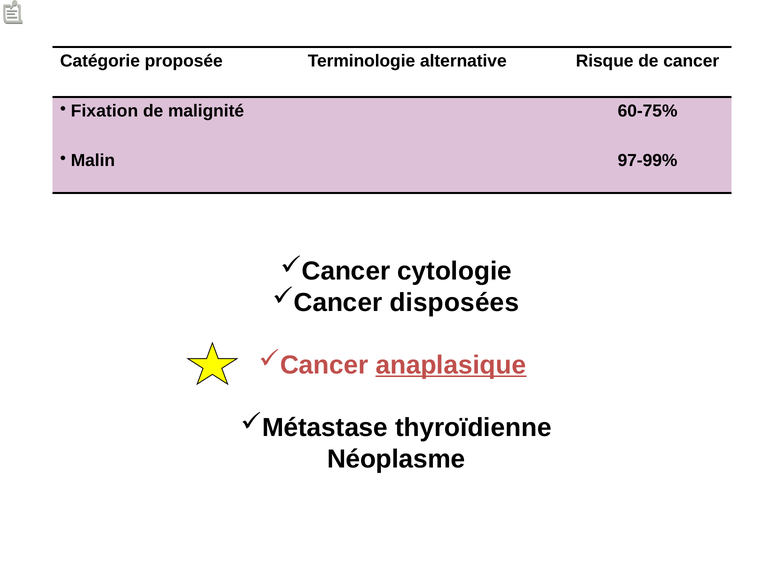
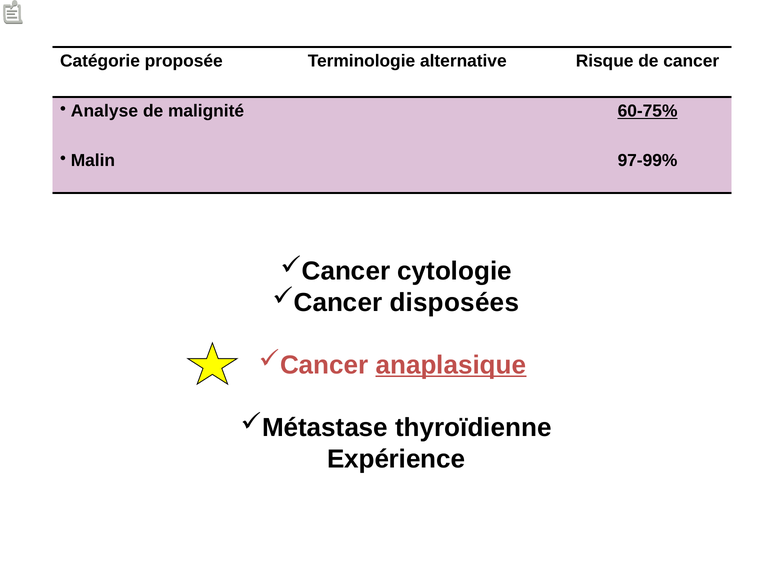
Fixation: Fixation -> Analyse (105, 111)
60-75% underline: none -> present (648, 111)
Néoplasme: Néoplasme -> Expérience (396, 459)
